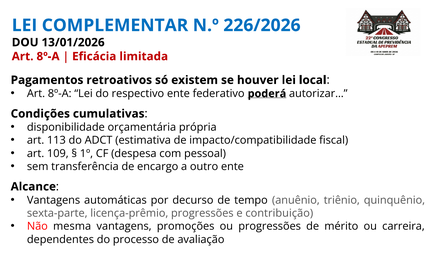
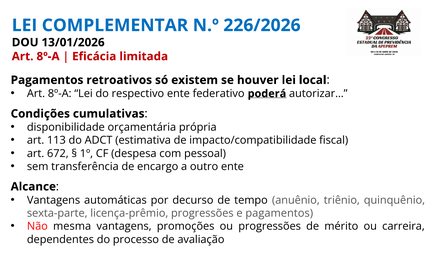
109: 109 -> 672 (58, 154)
e contribuição: contribuição -> pagamentos (279, 214)
